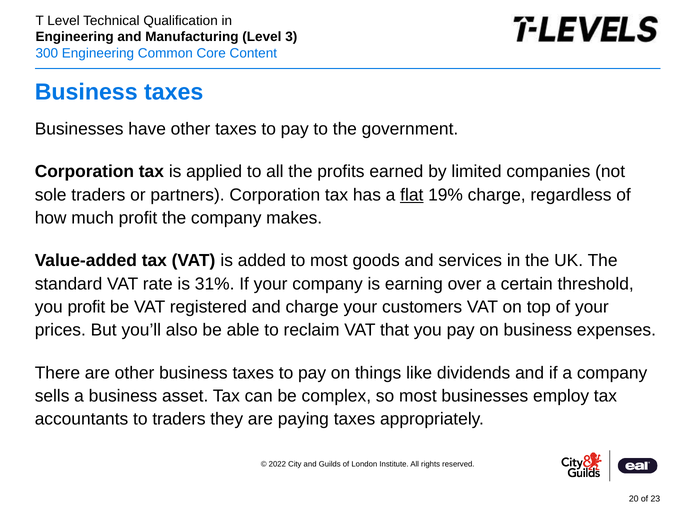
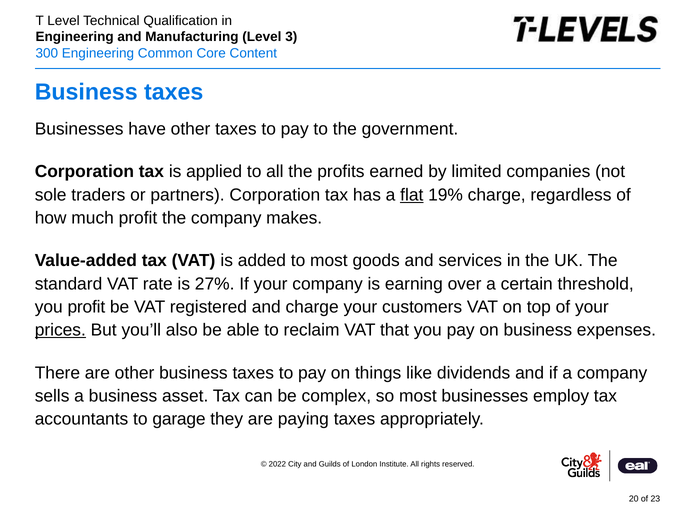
31%: 31% -> 27% (215, 283)
prices underline: none -> present (60, 330)
to traders: traders -> garage (179, 419)
